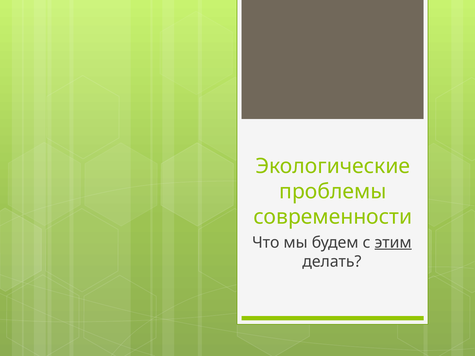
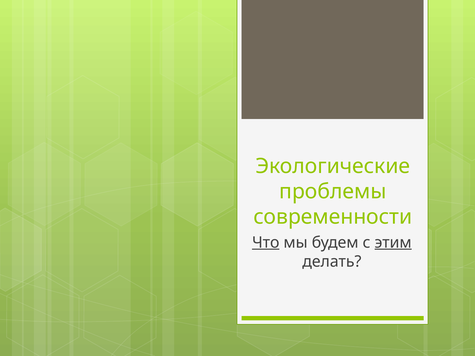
Что underline: none -> present (266, 243)
